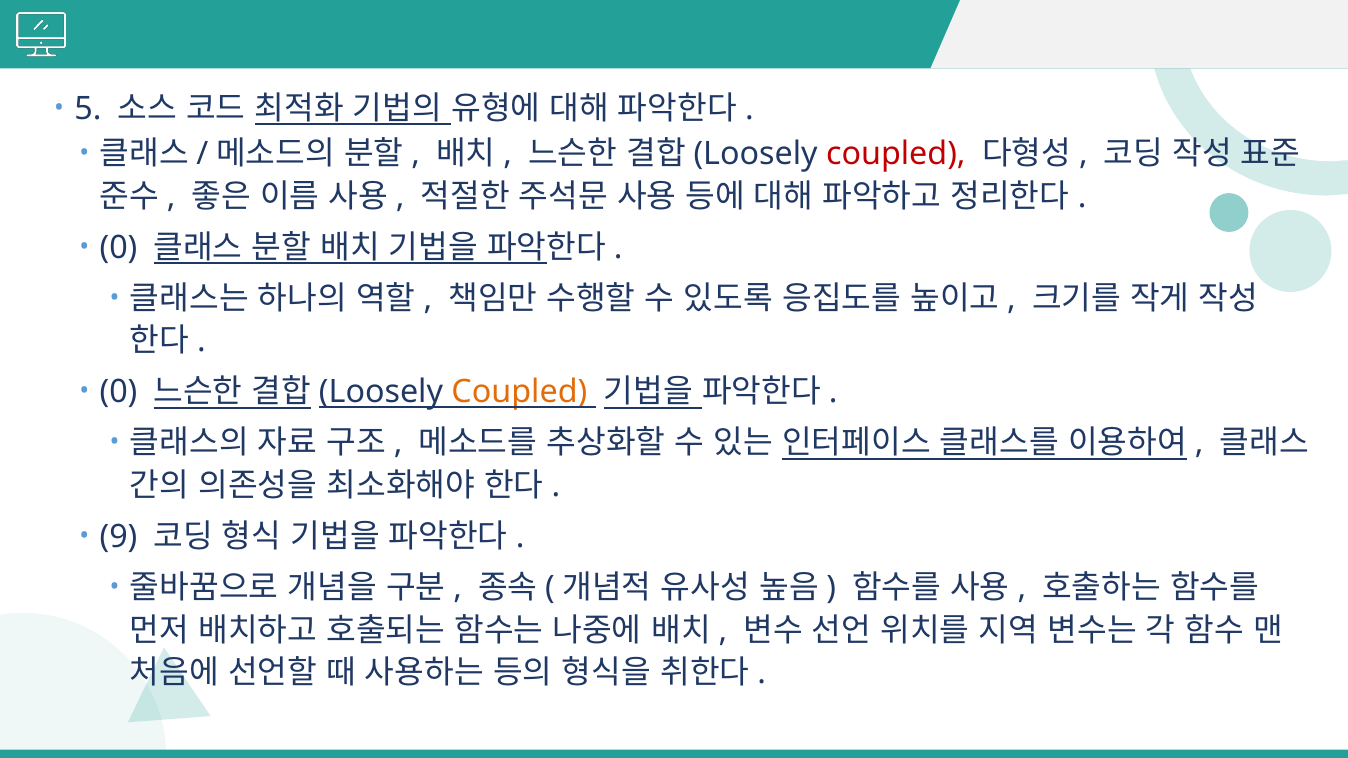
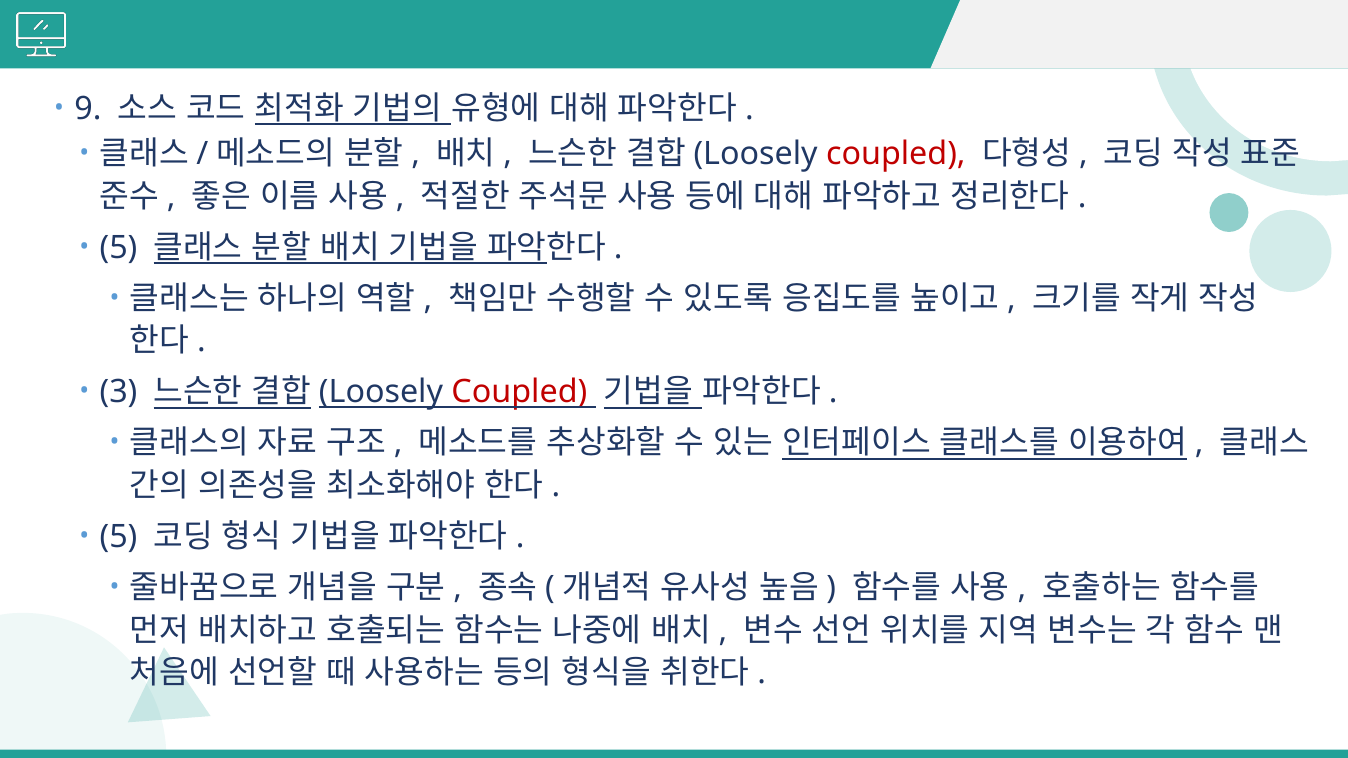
5: 5 -> 9 (88, 109)
0: 0 -> 5 (119, 248)
0: 0 -> 3 (119, 392)
Coupled colour: orange -> red (519, 392)
9: 9 -> 5 (119, 537)
